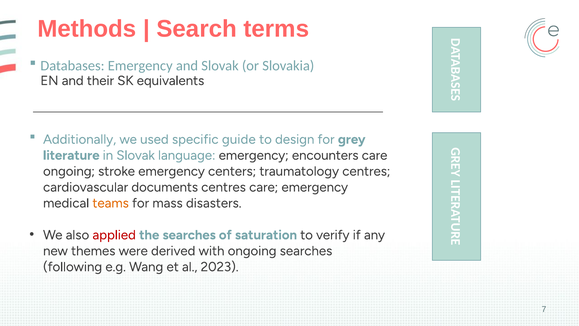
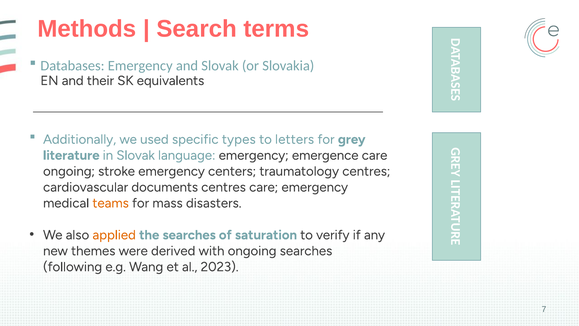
guide: guide -> types (239, 139)
design: design -> letters (295, 139)
encounters: encounters -> emergence (325, 155)
applied colour: red -> orange (114, 235)
